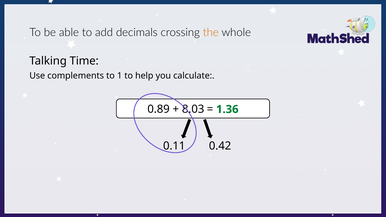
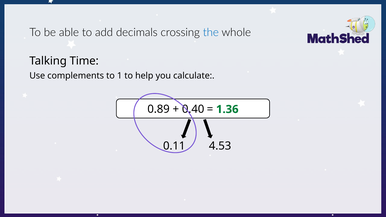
the colour: orange -> blue (211, 32)
8.03: 8.03 -> 0.40 (193, 109)
0.42: 0.42 -> 4.53 (220, 146)
